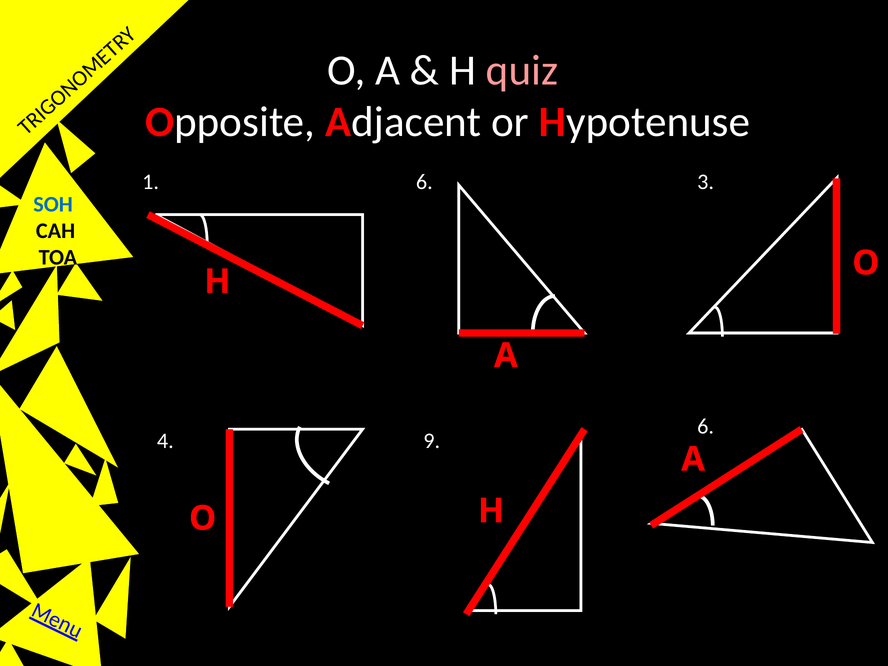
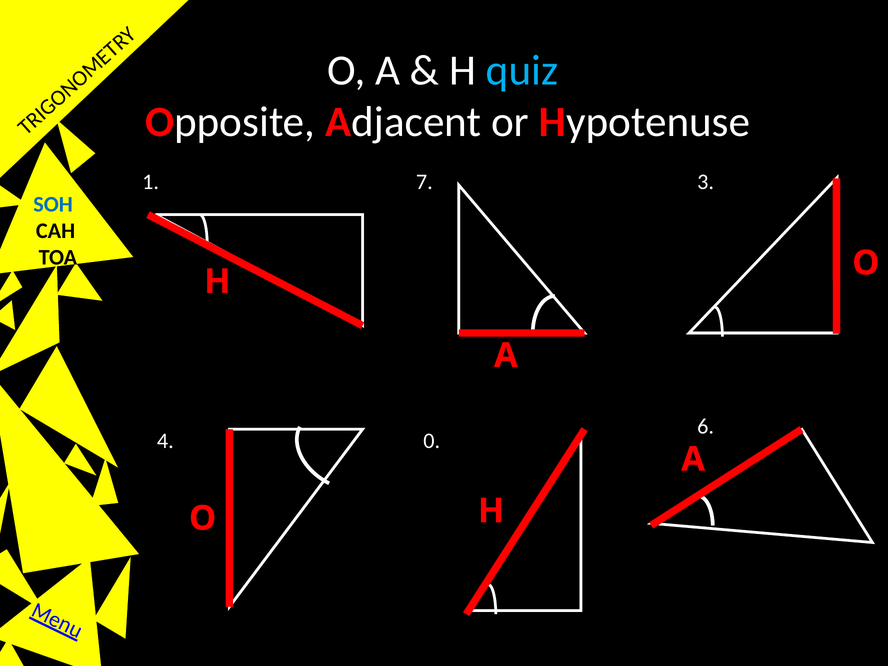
quiz colour: pink -> light blue (522, 70)
1 6: 6 -> 7 (424, 182)
9: 9 -> 0 (432, 441)
